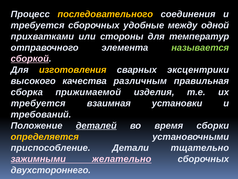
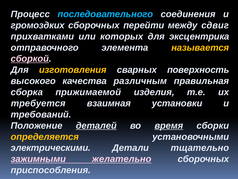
последовательного colour: yellow -> light blue (105, 14)
требуется: требуется -> громоздких (38, 25)
удобные: удобные -> перейти (144, 25)
одной: одной -> сдвиг (215, 25)
стороны: стороны -> которых (122, 36)
температур: температур -> эксцентрика (199, 36)
называется colour: light green -> yellow (200, 47)
эксцентрики: эксцентрики -> поверхность (198, 70)
время underline: none -> present (169, 125)
приспособление: приспособление -> электрическими (51, 148)
двухстороннего: двухстороннего -> приспособления (51, 170)
